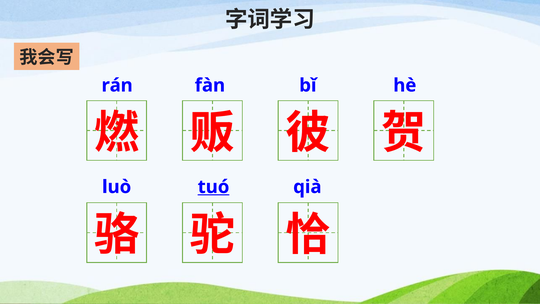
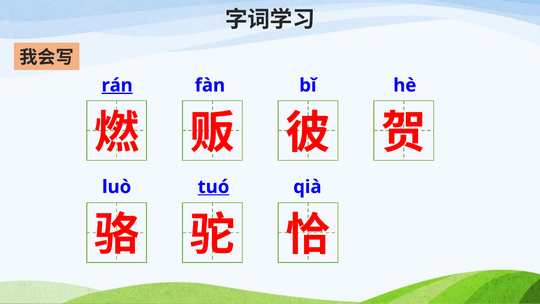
rán underline: none -> present (117, 85)
